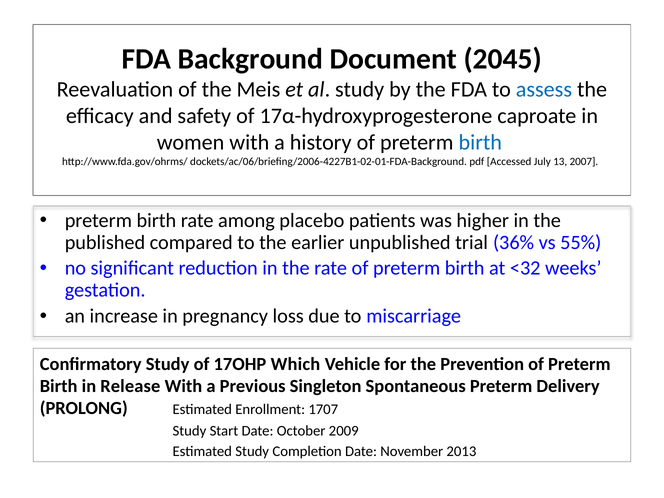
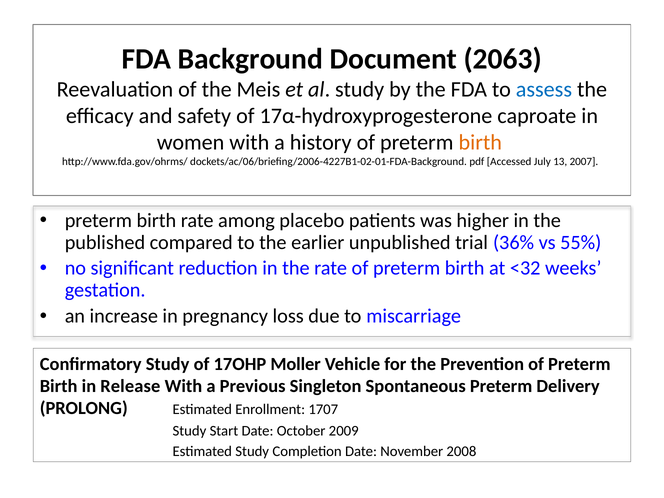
2045: 2045 -> 2063 (503, 59)
birth colour: blue -> orange (480, 143)
Which: Which -> Moller (296, 364)
2013: 2013 -> 2008 (461, 451)
